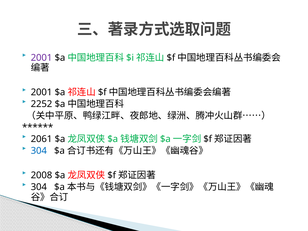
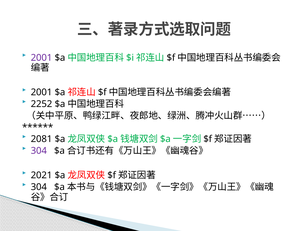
2061: 2061 -> 2081 (41, 139)
304 colour: blue -> purple (39, 151)
2008: 2008 -> 2021 (41, 175)
